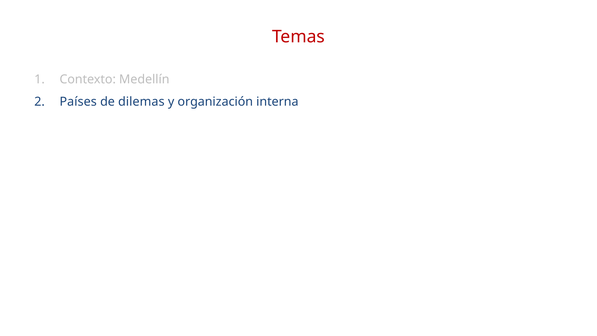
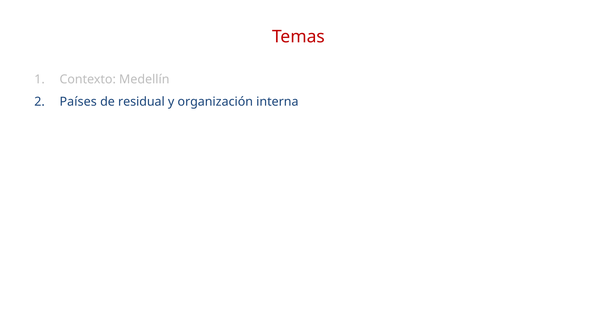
dilemas: dilemas -> residual (141, 102)
